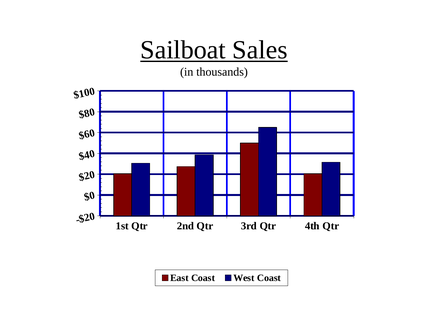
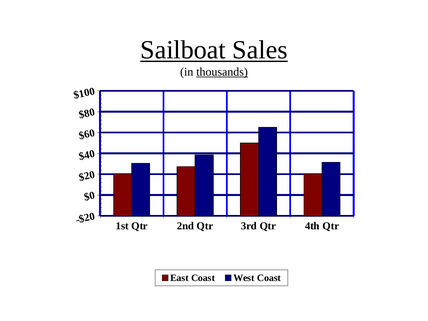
thousands underline: none -> present (222, 72)
